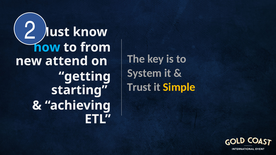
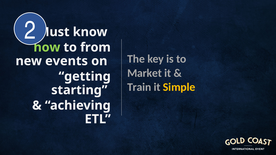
how colour: light blue -> light green (47, 47)
attend: attend -> events (67, 61)
System: System -> Market (145, 73)
Trust: Trust -> Train (139, 87)
